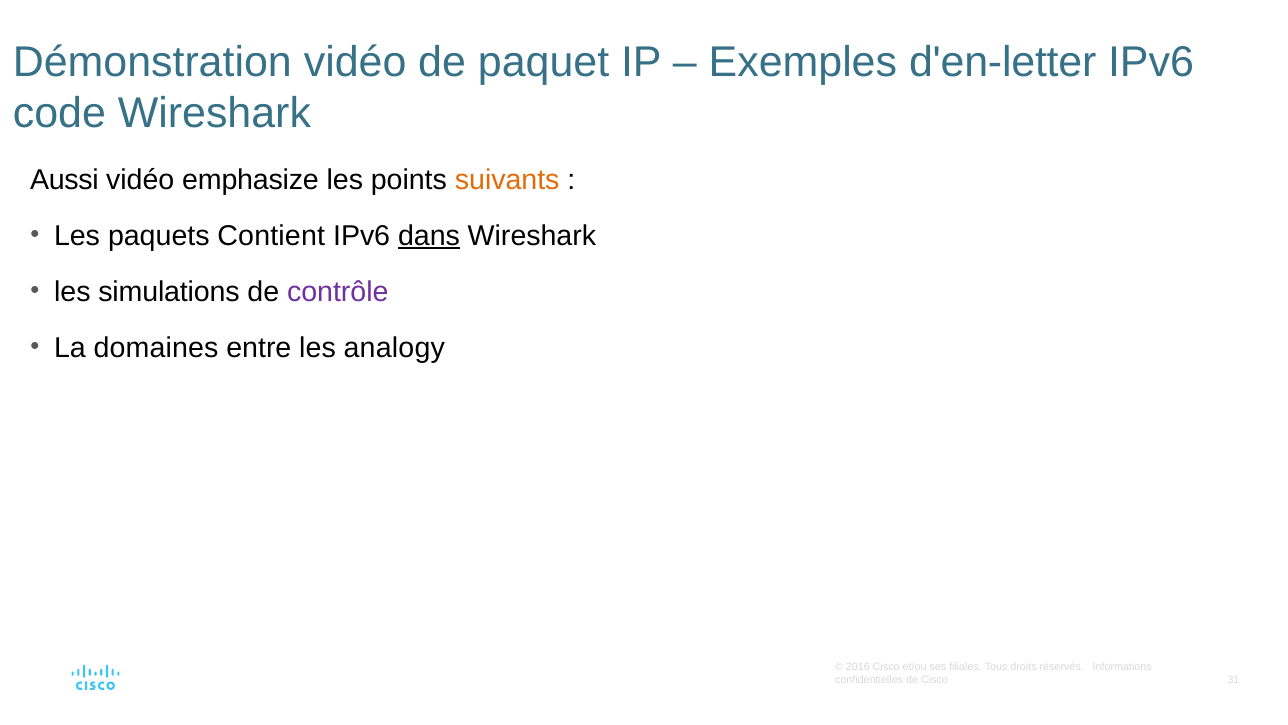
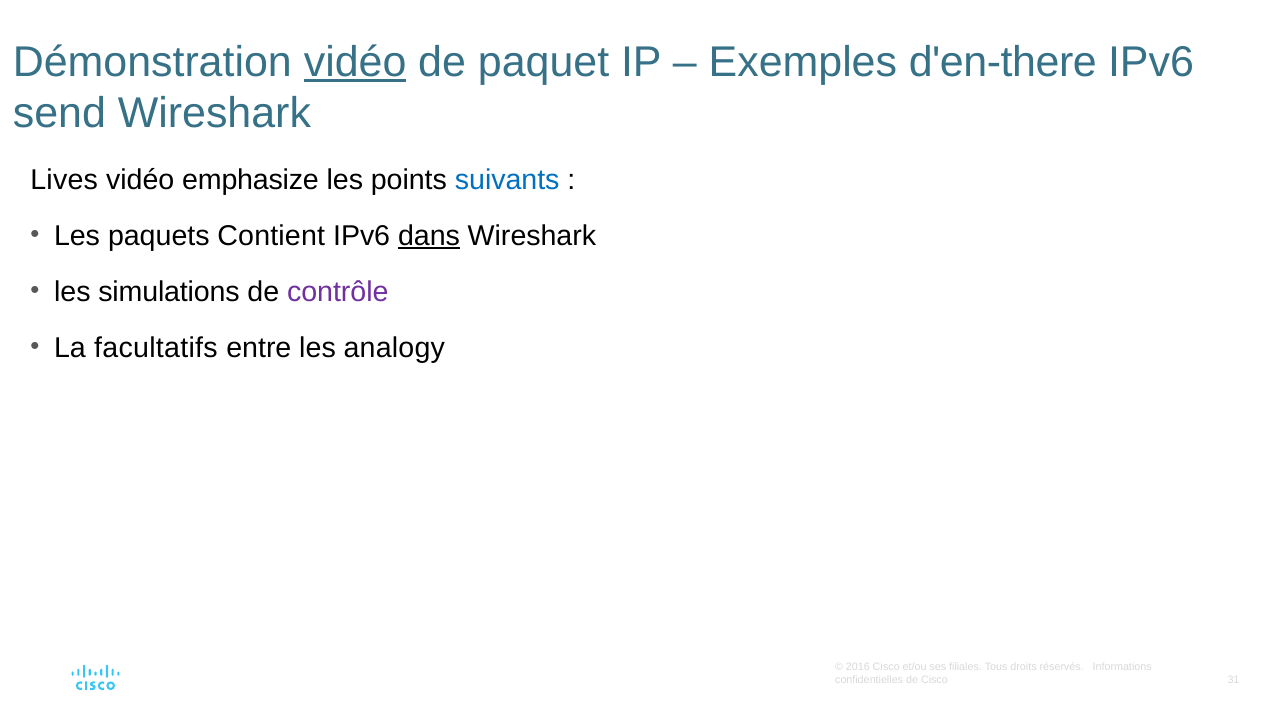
vidéo underline: none -> present (355, 62)
d'en-letter: d'en-letter -> d'en-there (1003, 62)
code: code -> send (59, 114)
Aussi: Aussi -> Lives (64, 180)
suivants colour: orange -> blue (507, 180)
domaines: domaines -> facultatifs (156, 348)
